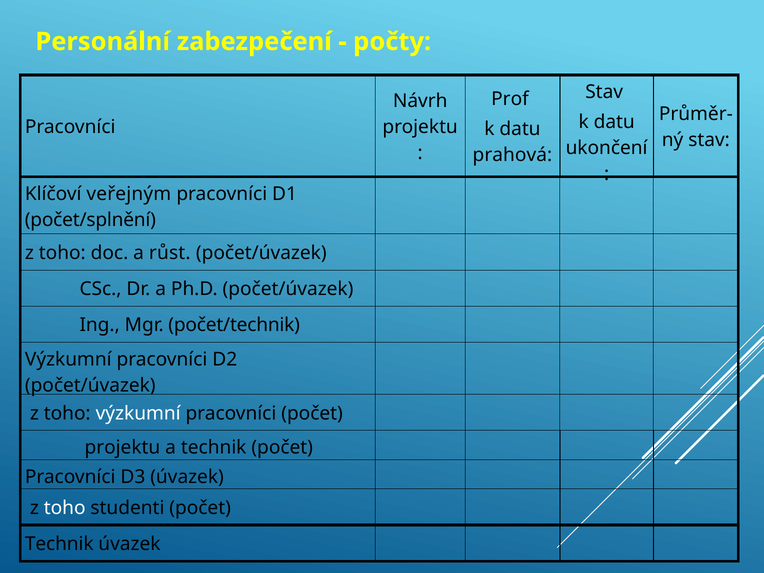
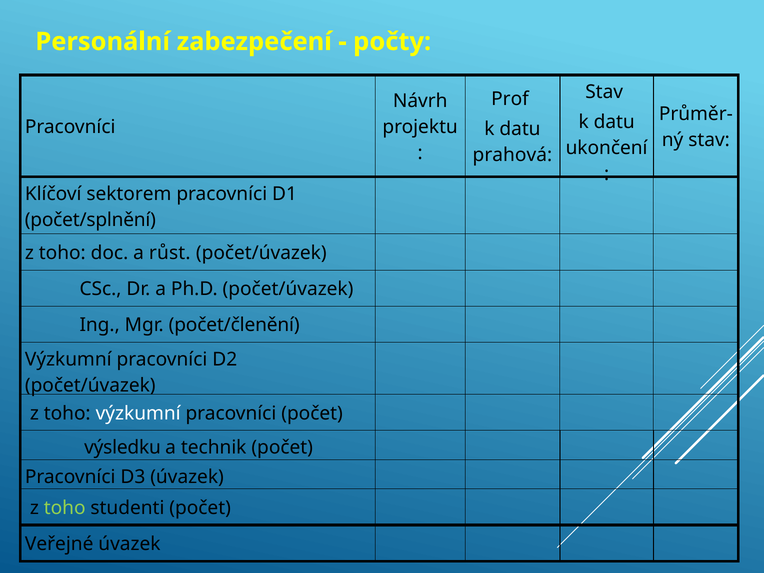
veřejným: veřejným -> sektorem (129, 194)
počet/technik: počet/technik -> počet/členění (234, 325)
projektu: projektu -> výsledku (122, 448)
toho colour: white -> light green (65, 508)
Technik: Technik -> Veřejné (59, 544)
